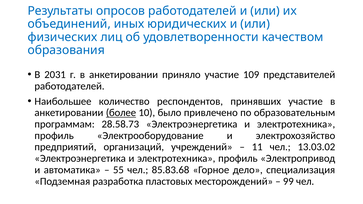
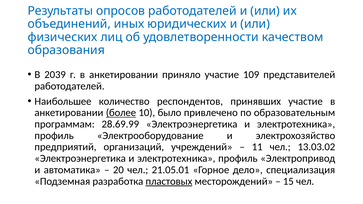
2031: 2031 -> 2039 (55, 75)
28.58.73: 28.58.73 -> 28.69.99 (120, 124)
55: 55 -> 20 (118, 170)
85.83.68: 85.83.68 -> 21.05.01 (171, 170)
пластовых underline: none -> present (169, 181)
99: 99 -> 15 (288, 181)
